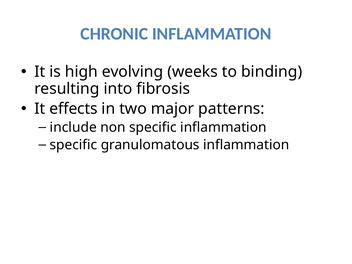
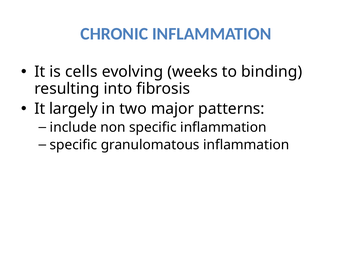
high: high -> cells (81, 72)
effects: effects -> largely (73, 109)
